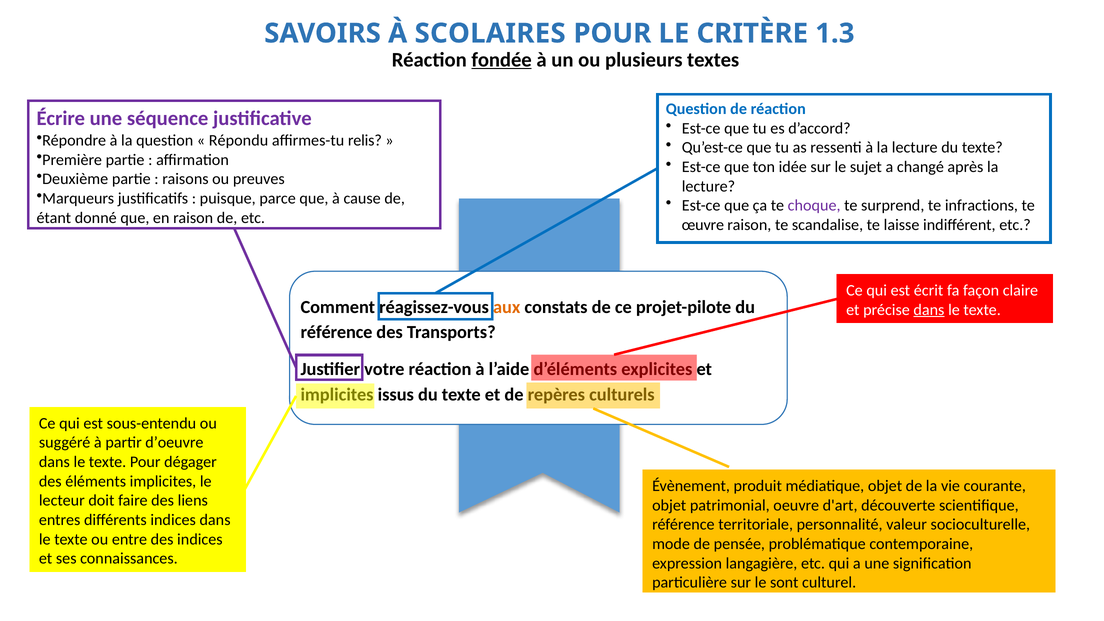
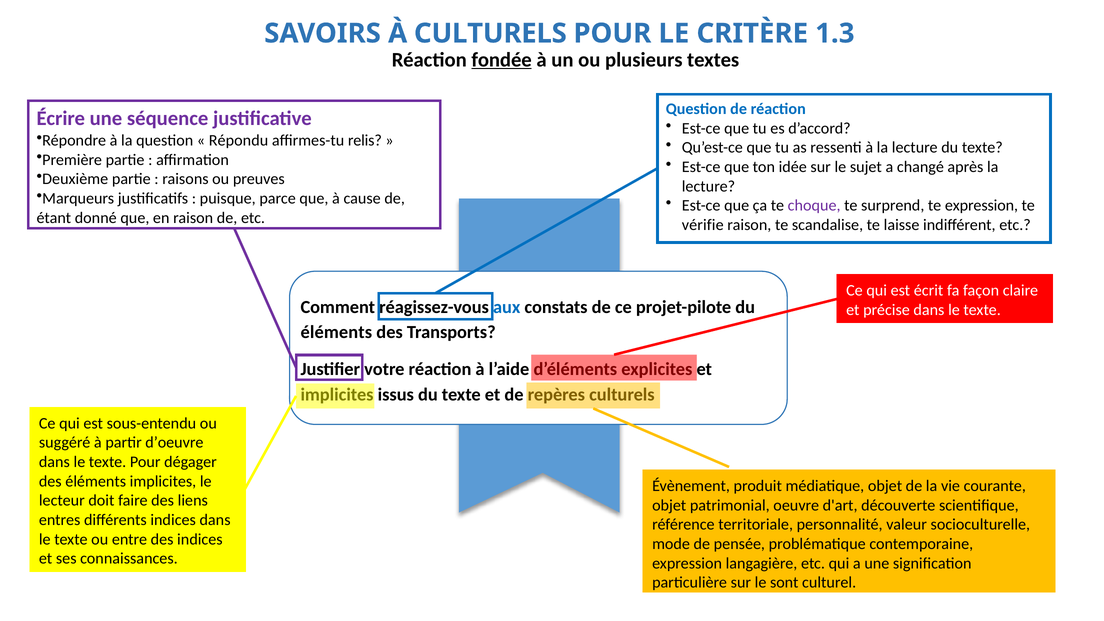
À SCOLAIRES: SCOLAIRES -> CULTURELS (490, 33)
te infractions: infractions -> expression (981, 206)
œuvre: œuvre -> vérifie (703, 225)
aux colour: orange -> blue (507, 307)
dans underline: present -> none (929, 310)
référence: référence -> éléments (336, 332)
